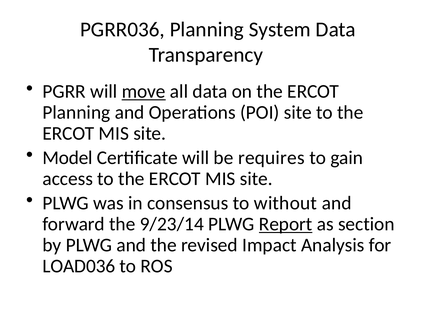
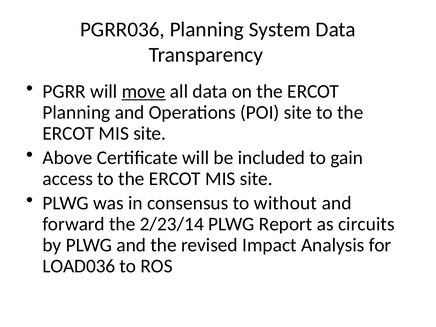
Model: Model -> Above (67, 158)
requires: requires -> included (271, 158)
9/23/14: 9/23/14 -> 2/23/14 (172, 224)
Report underline: present -> none (286, 224)
section: section -> circuits (366, 224)
